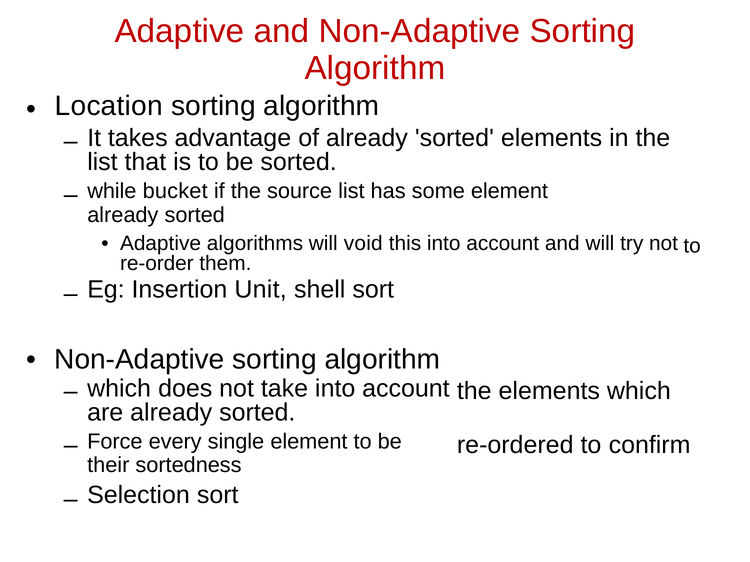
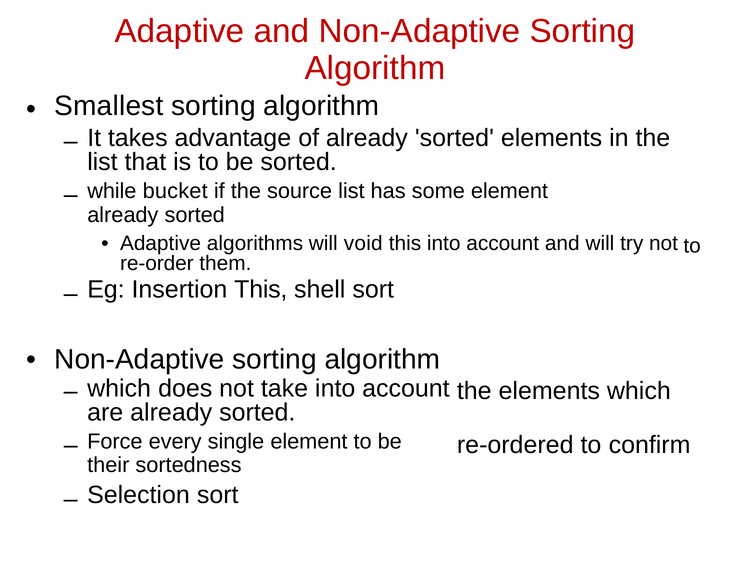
Location: Location -> Smallest (109, 106)
Insertion Unit: Unit -> This (261, 290)
